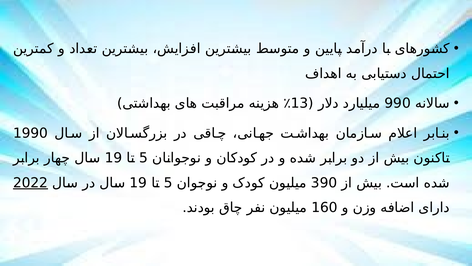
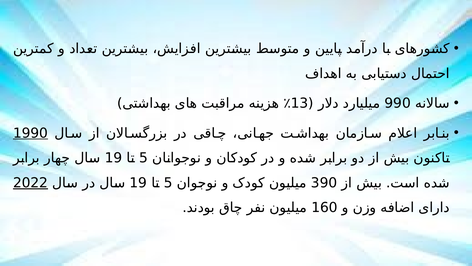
1990 underline: none -> present (31, 133)
